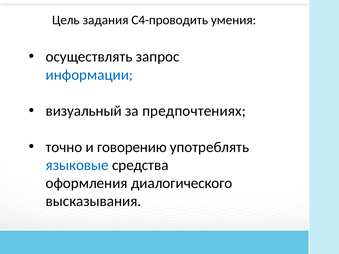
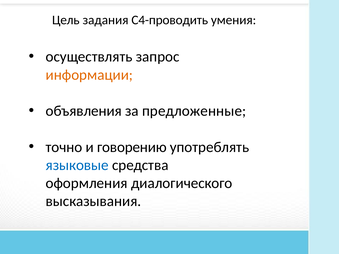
информации colour: blue -> orange (89, 75)
визуальный: визуальный -> объявления (84, 111)
предпочтениях: предпочтениях -> предложенные (194, 111)
